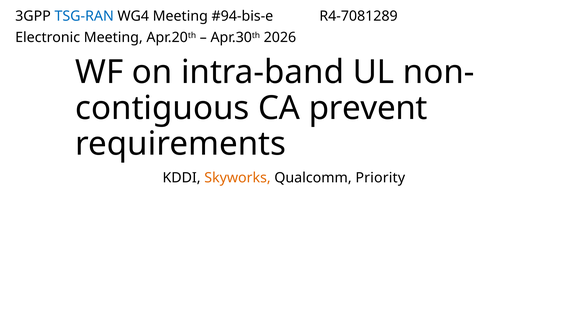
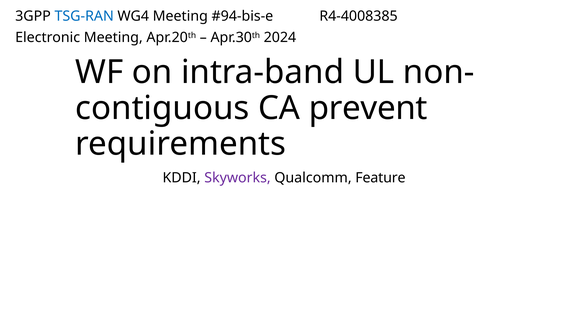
R4-7081289: R4-7081289 -> R4-4008385 (359, 16)
2026: 2026 -> 2024 (280, 38)
Skyworks colour: orange -> purple (238, 178)
Priority: Priority -> Feature (380, 178)
